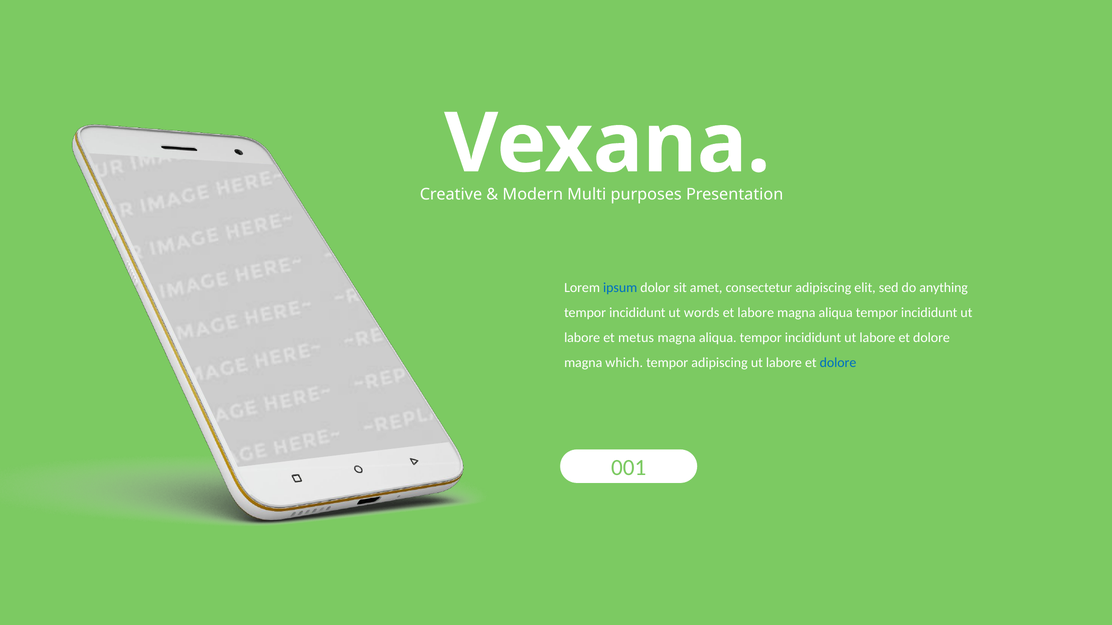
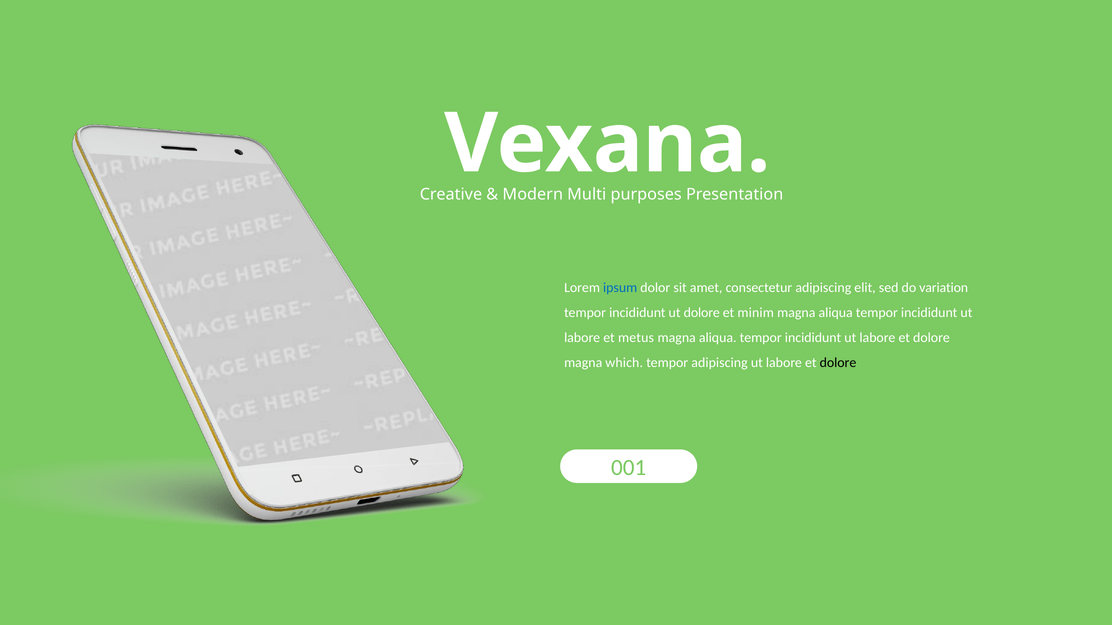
anything: anything -> variation (944, 288)
ut words: words -> dolore (702, 313)
et labore: labore -> minim (756, 313)
dolore colour: blue -> black (838, 363)
